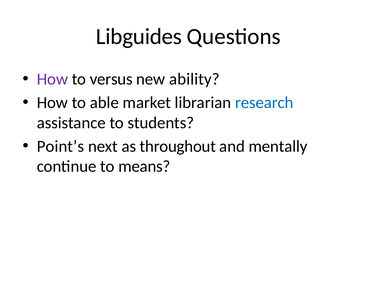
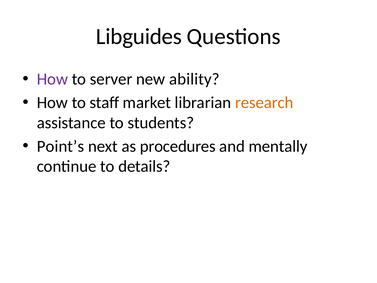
versus: versus -> server (111, 79)
able: able -> staff (104, 103)
research colour: blue -> orange (264, 103)
throughout: throughout -> procedures (178, 146)
means: means -> details (144, 166)
